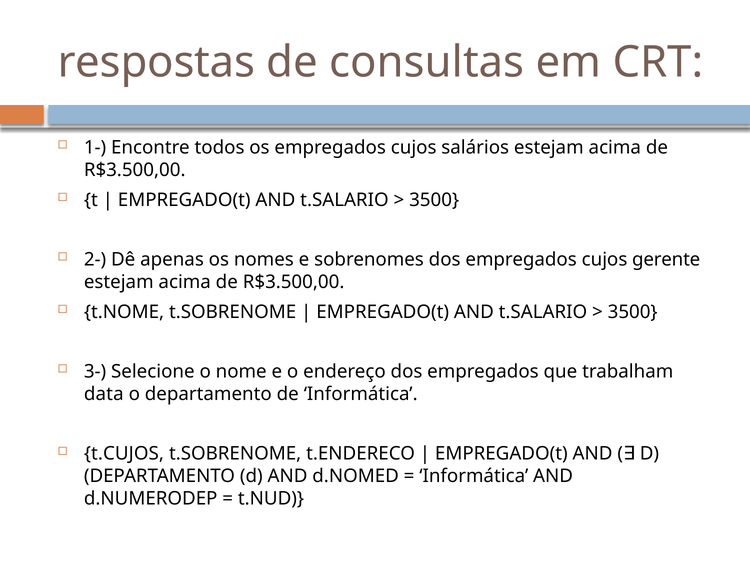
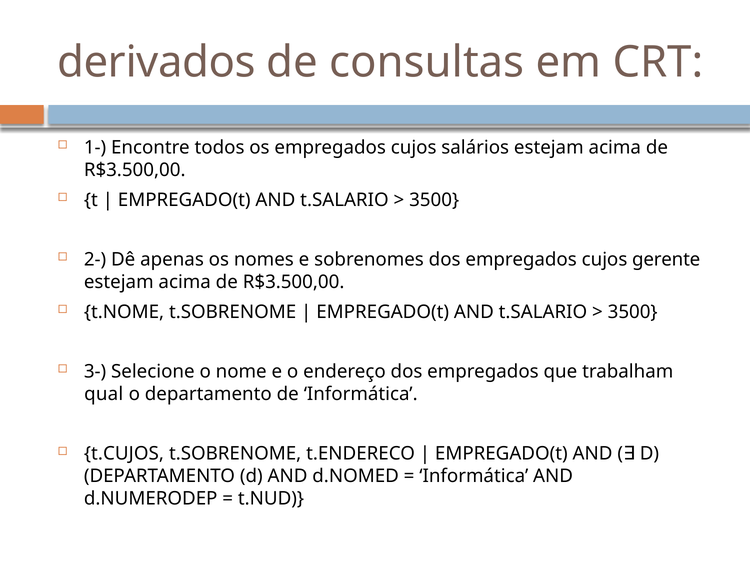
respostas: respostas -> derivados (156, 62)
data: data -> qual (104, 394)
